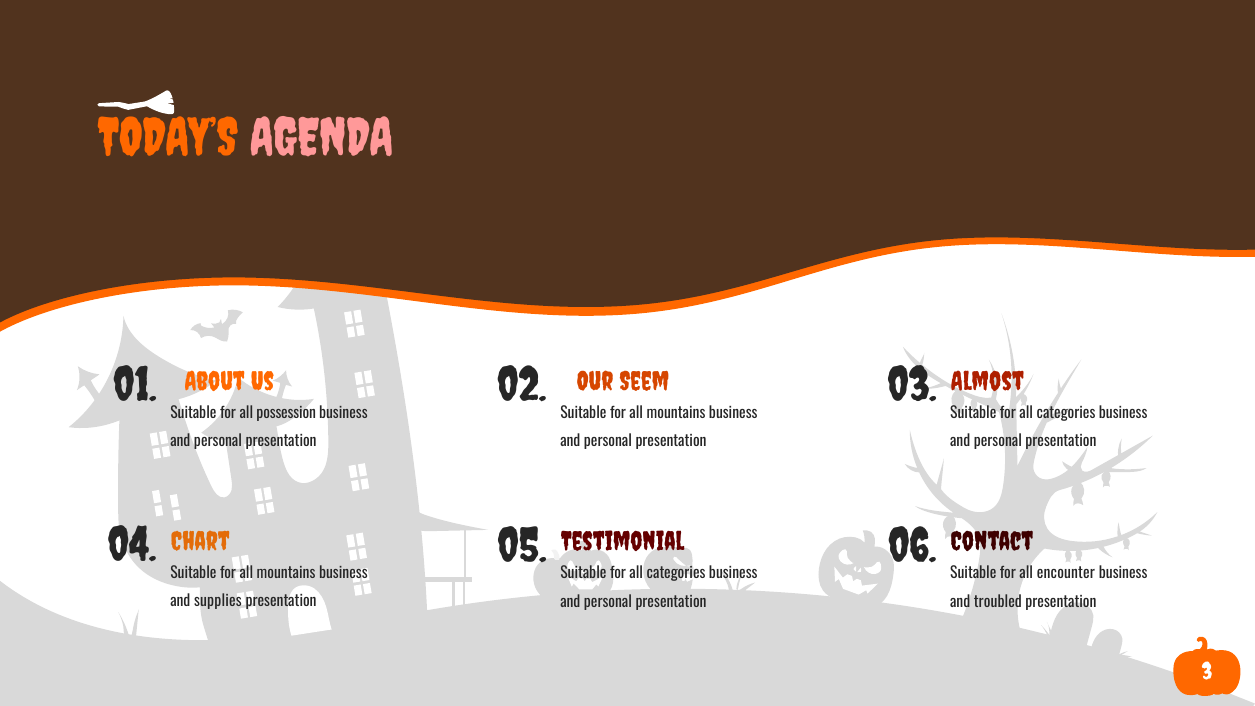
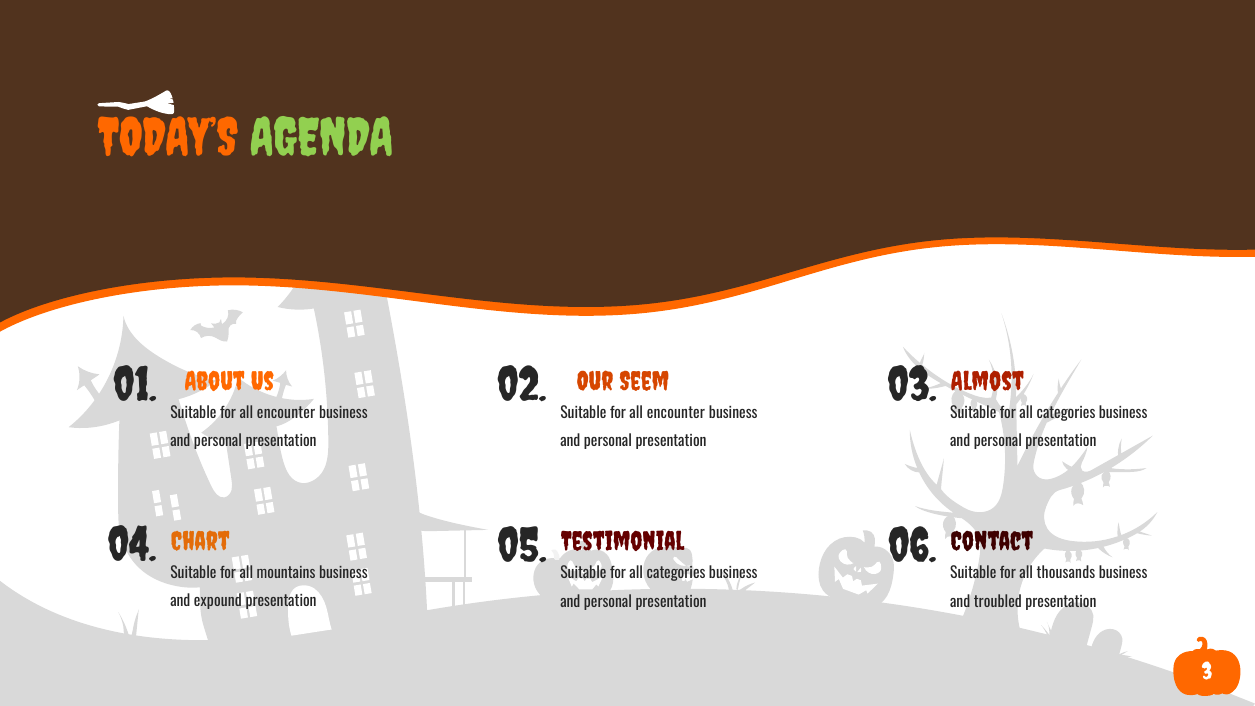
AGENDA colour: pink -> light green (322, 138)
possession: possession -> encounter (286, 413)
mountains: mountains -> encounter (676, 413)
encounter: encounter -> thousands (1066, 574)
supplies: supplies -> expound (218, 601)
